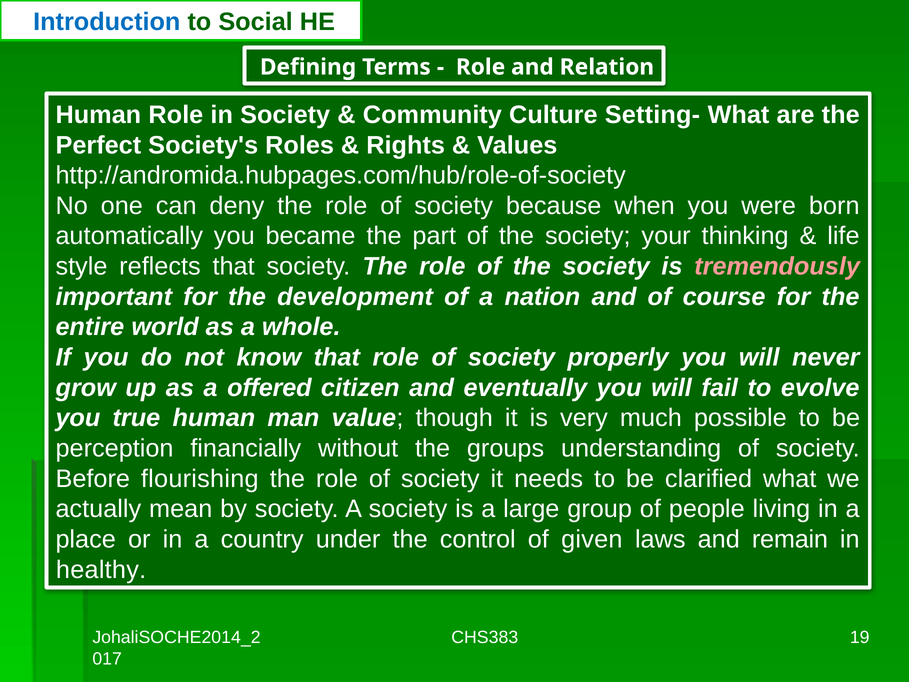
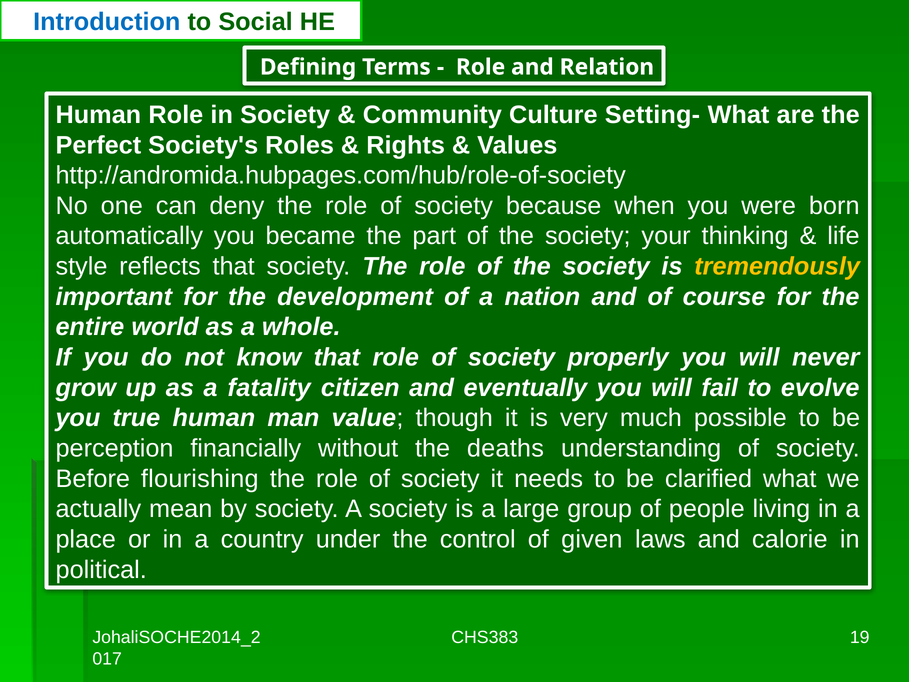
tremendously colour: pink -> yellow (777, 266)
offered: offered -> fatality (269, 388)
groups: groups -> deaths (505, 448)
remain: remain -> calorie (790, 539)
healthy: healthy -> political (101, 569)
